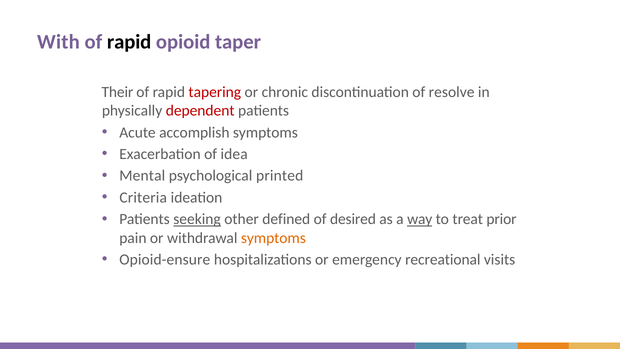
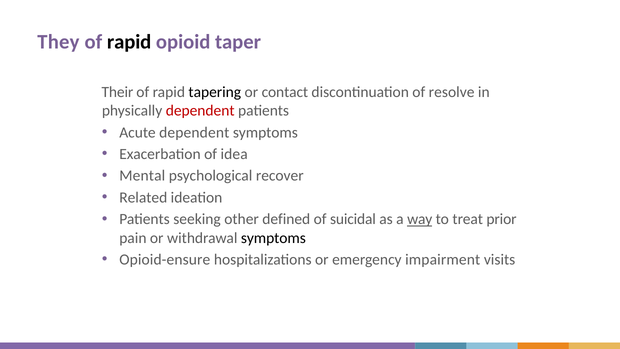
With: With -> They (58, 42)
tapering colour: red -> black (215, 92)
chronic: chronic -> contact (285, 92)
Acute accomplish: accomplish -> dependent (194, 132)
printed: printed -> recover (280, 176)
Criteria: Criteria -> Related (143, 197)
seeking underline: present -> none (197, 219)
desired: desired -> suicidal (353, 219)
symptoms colour: orange -> black (273, 238)
recreational: recreational -> impairment (443, 259)
